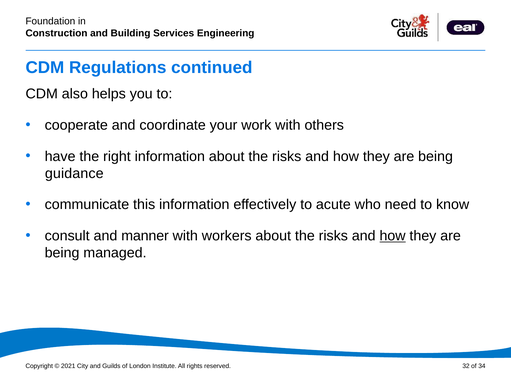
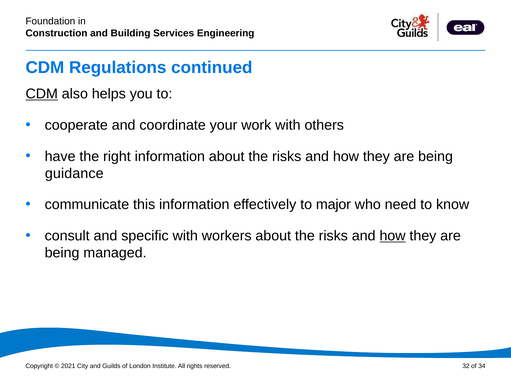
CDM underline: none -> present (42, 94)
acute: acute -> major (333, 205)
manner: manner -> specific (145, 236)
